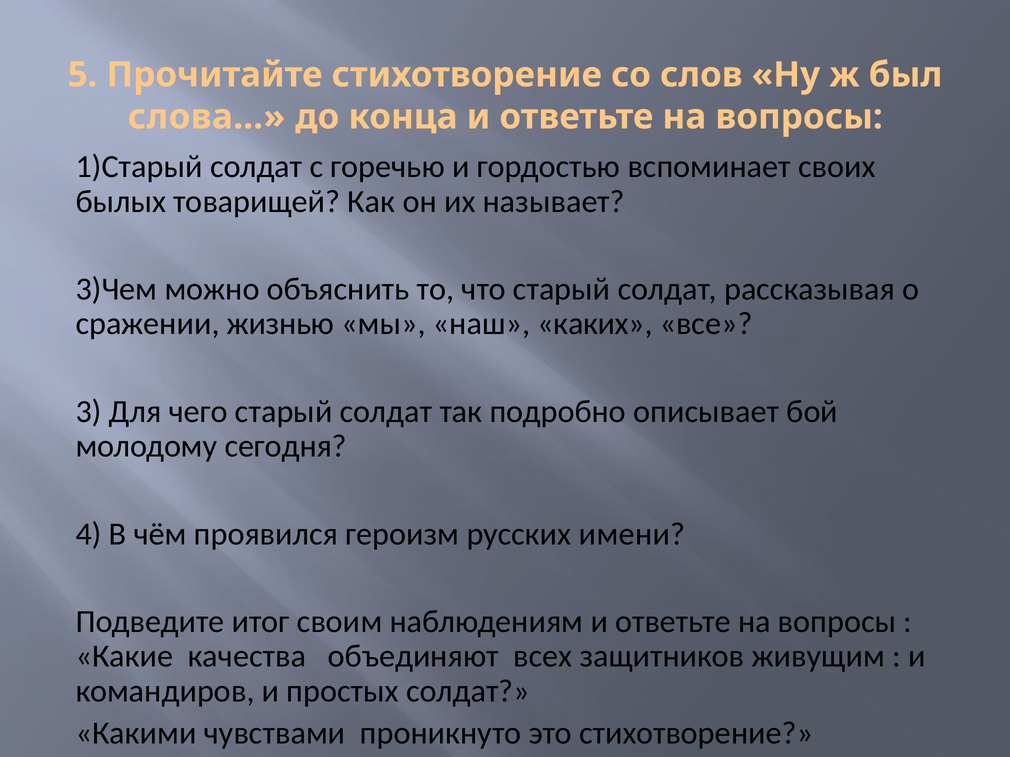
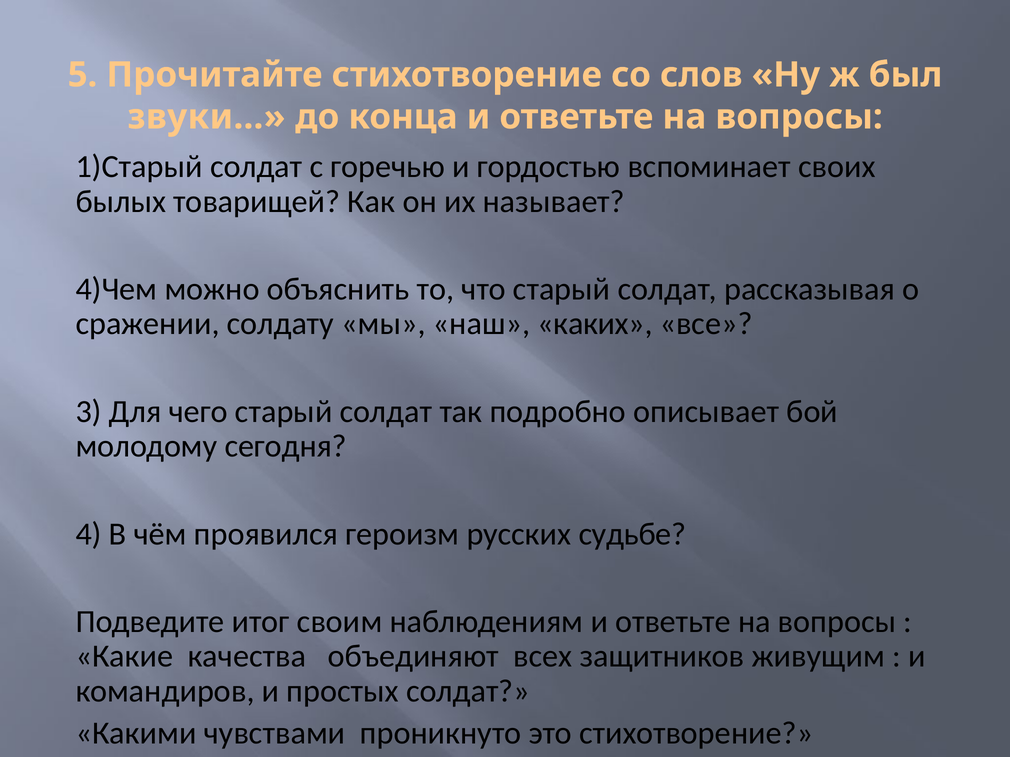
слова…: слова… -> звуки… (206, 117)
3)Чем: 3)Чем -> 4)Чем (116, 289)
жизнью: жизнью -> солдату (280, 324)
имени: имени -> судьбе (632, 534)
